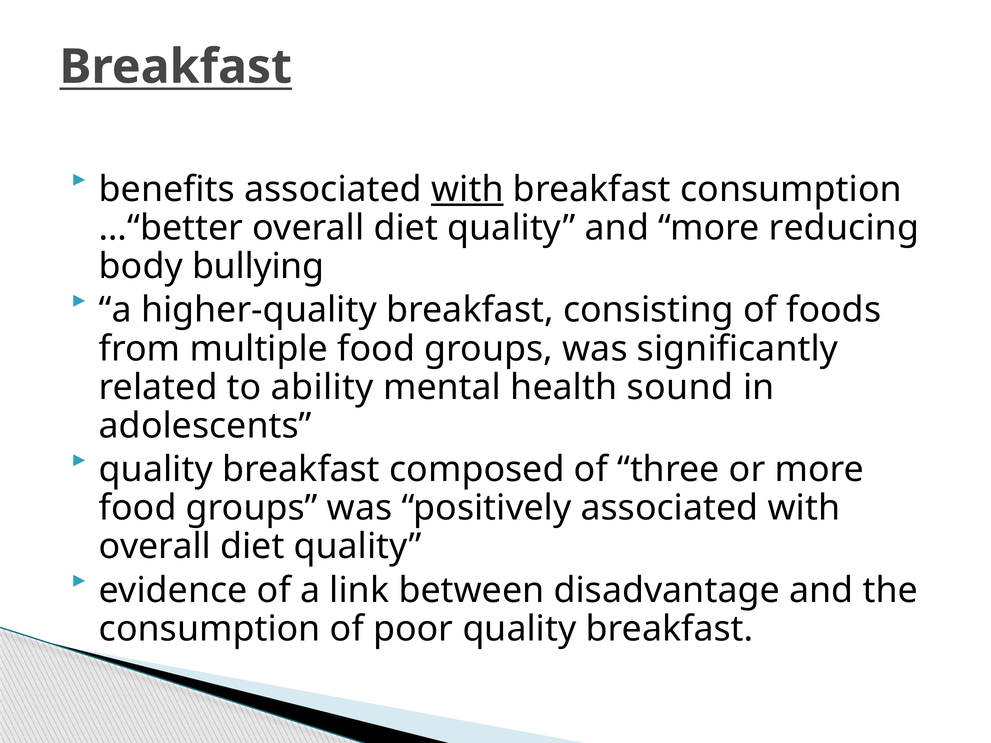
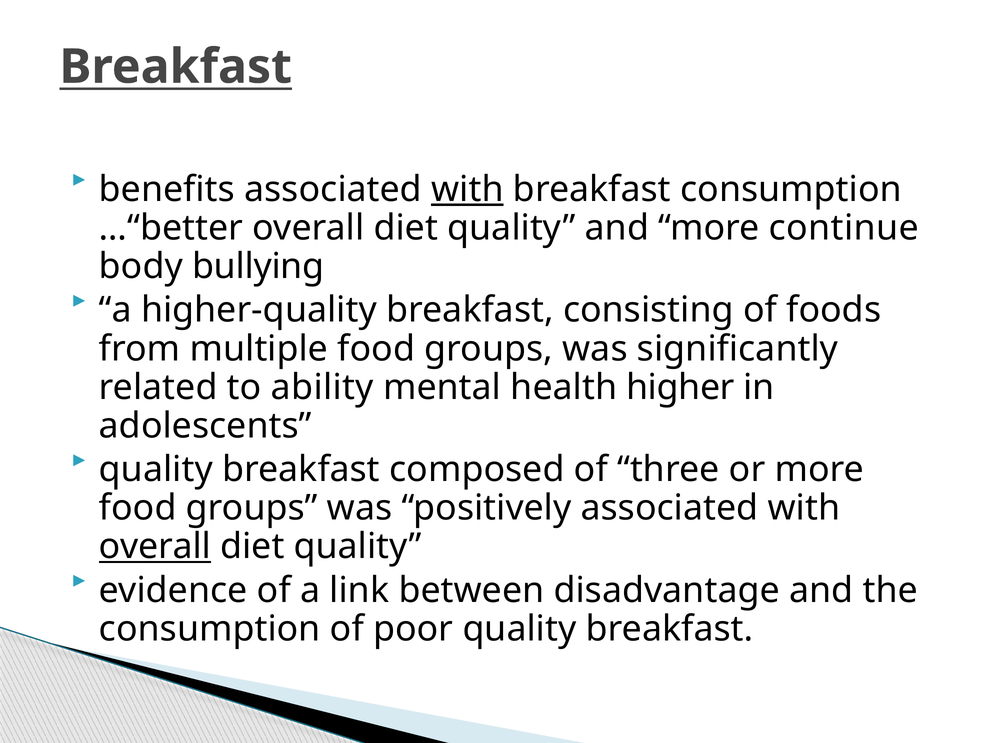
reducing: reducing -> continue (844, 228)
sound: sound -> higher (680, 387)
overall underline: none -> present (155, 547)
